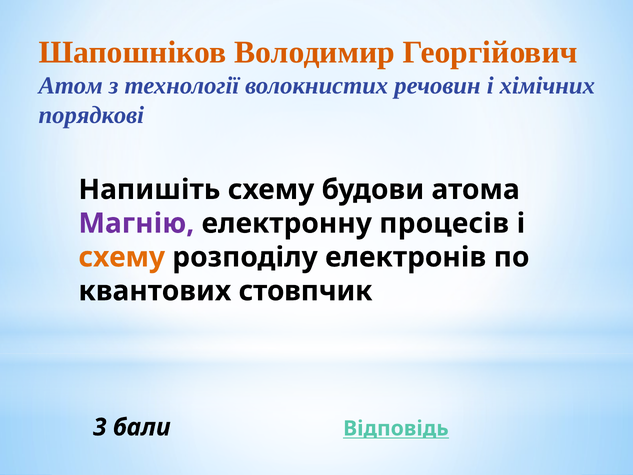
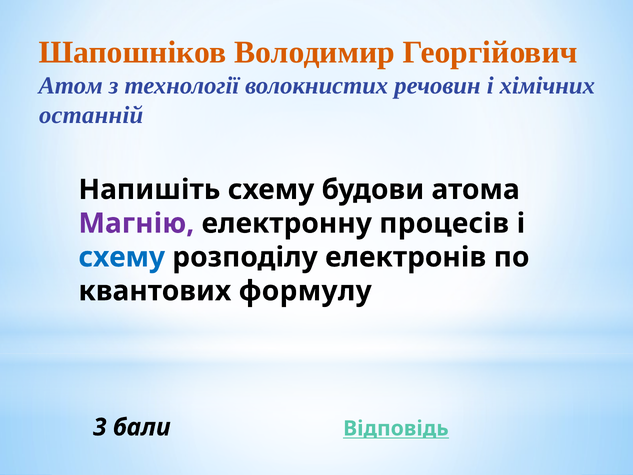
порядкові: порядкові -> останній (91, 115)
схему colour: orange -> blue (122, 257)
стовпчик: стовпчик -> формулу (305, 291)
